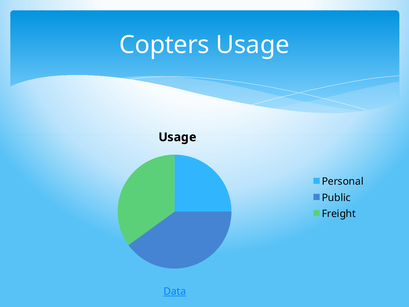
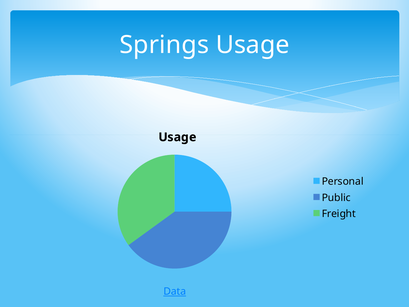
Copters: Copters -> Springs (164, 45)
